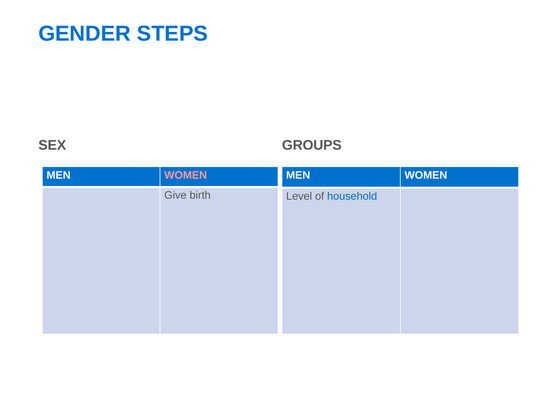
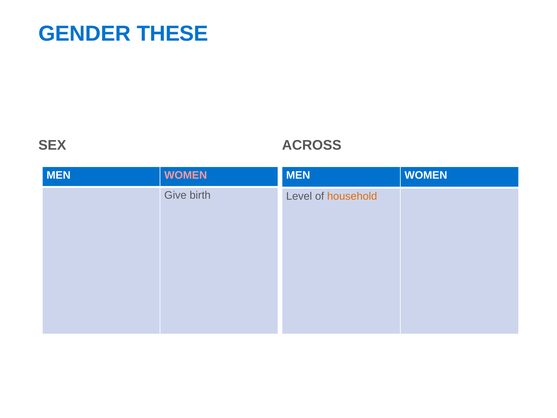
STEPS: STEPS -> THESE (173, 34)
GROUPS: GROUPS -> ACROSS (312, 145)
household colour: blue -> orange (352, 196)
